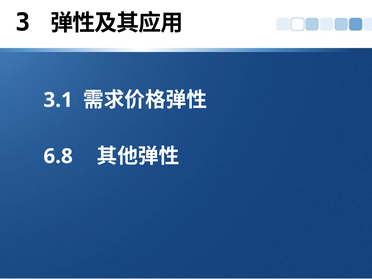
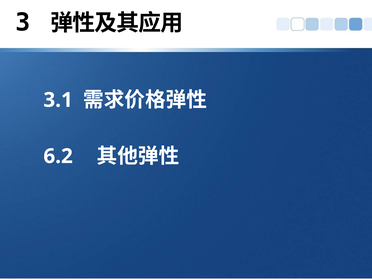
6.8: 6.8 -> 6.2 (58, 156)
